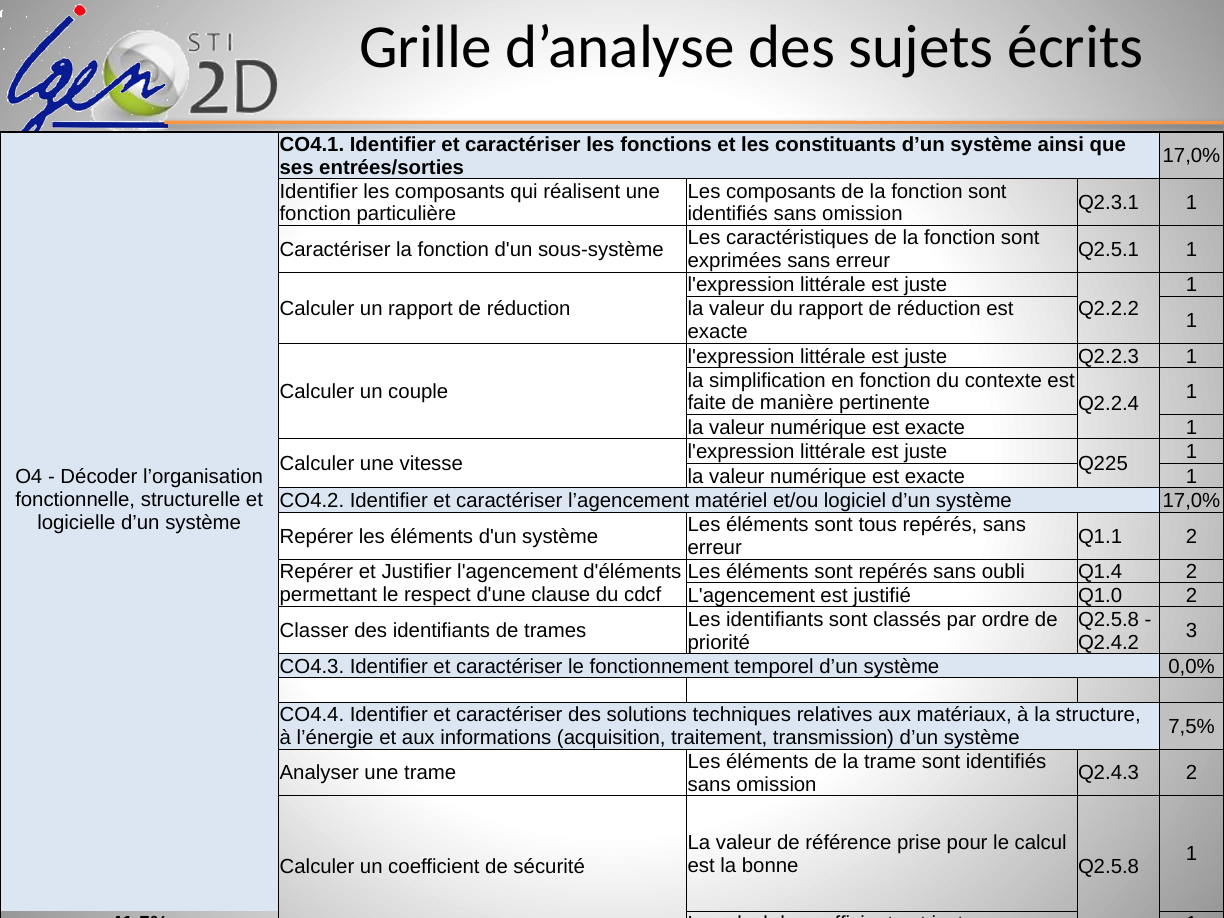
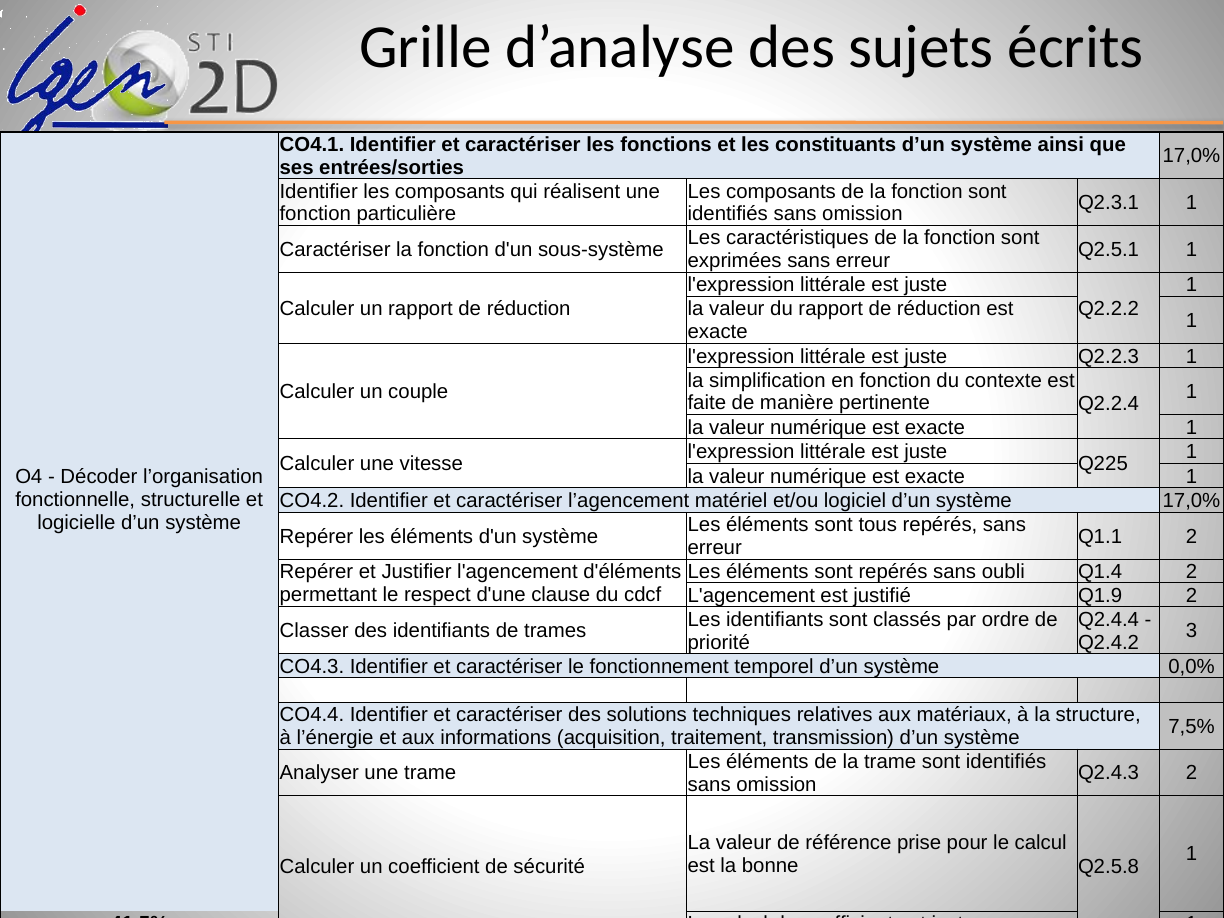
Q1.0: Q1.0 -> Q1.9 (1100, 596)
Q2.5.8: Q2.5.8 -> Q2.4.4 (1109, 619)
